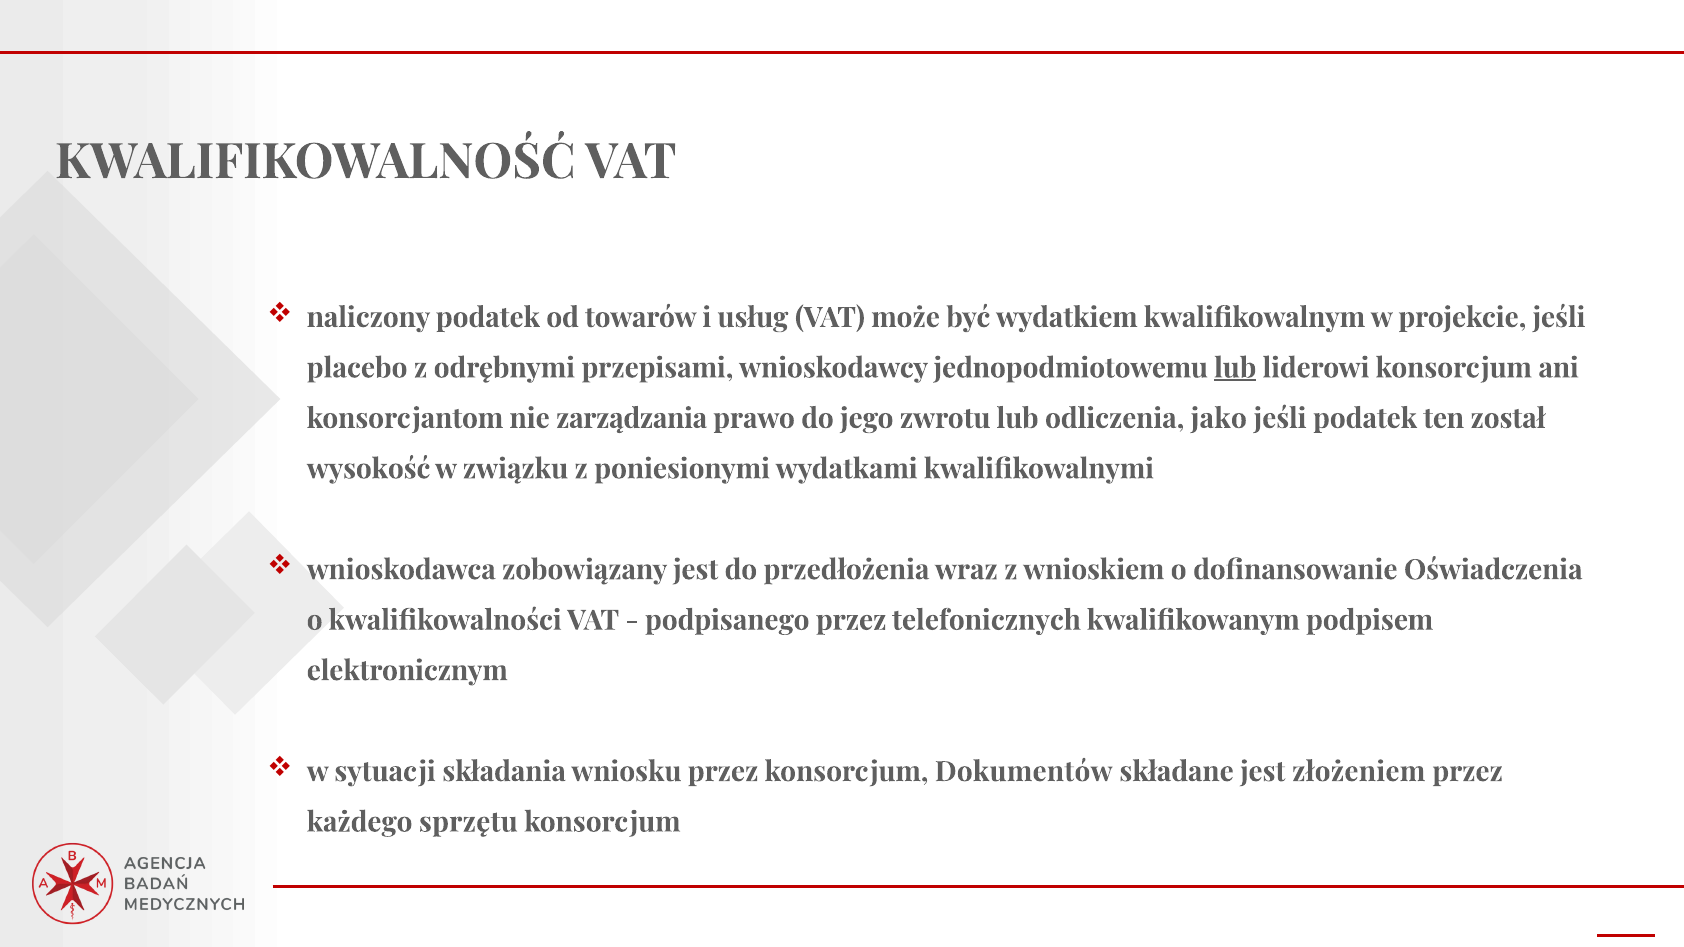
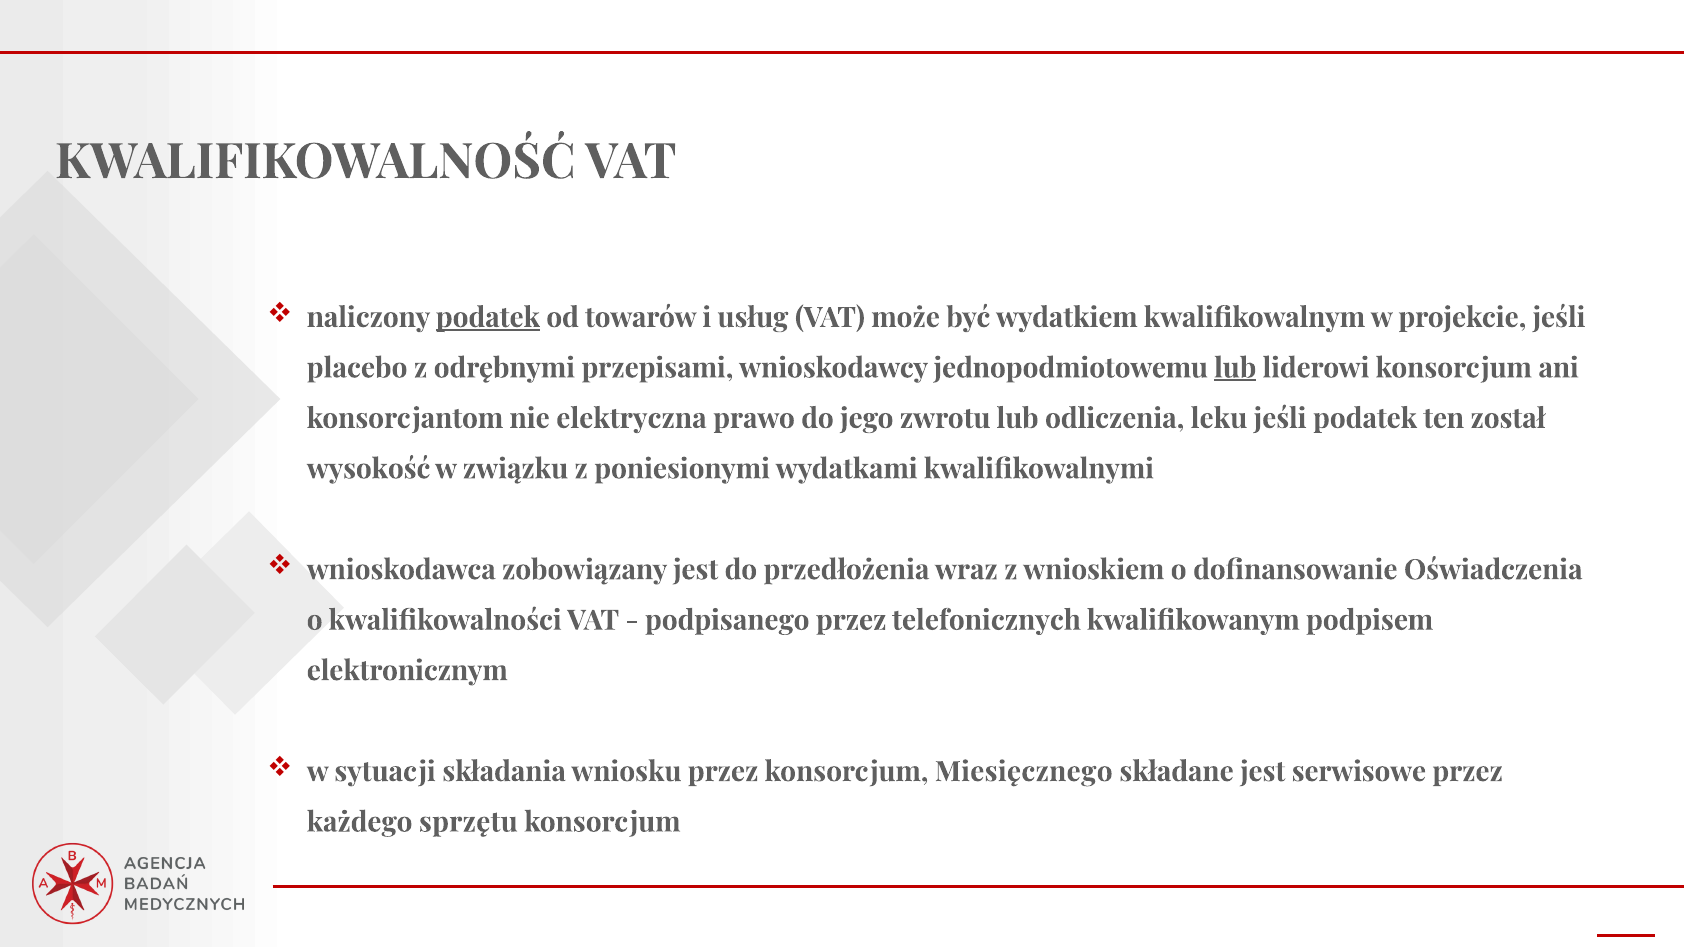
podatek underline: none -> present (488, 318)
zarządzania: zarządzania -> elektryczna (631, 419)
jako: jako -> leku (1219, 419)
Dokumentów: Dokumentów -> Miesięcznego (1024, 772)
złożeniem: złożeniem -> serwisowe (1359, 772)
